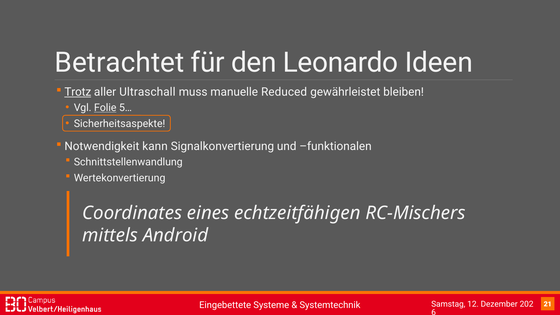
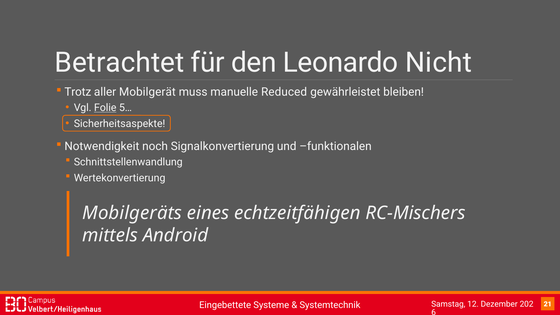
Ideen: Ideen -> Nicht (439, 63)
Trotz underline: present -> none (78, 92)
Ultraschall: Ultraschall -> Mobilgerät (147, 92)
kann: kann -> noch (155, 146)
Coordinates: Coordinates -> Mobilgeräts (132, 213)
